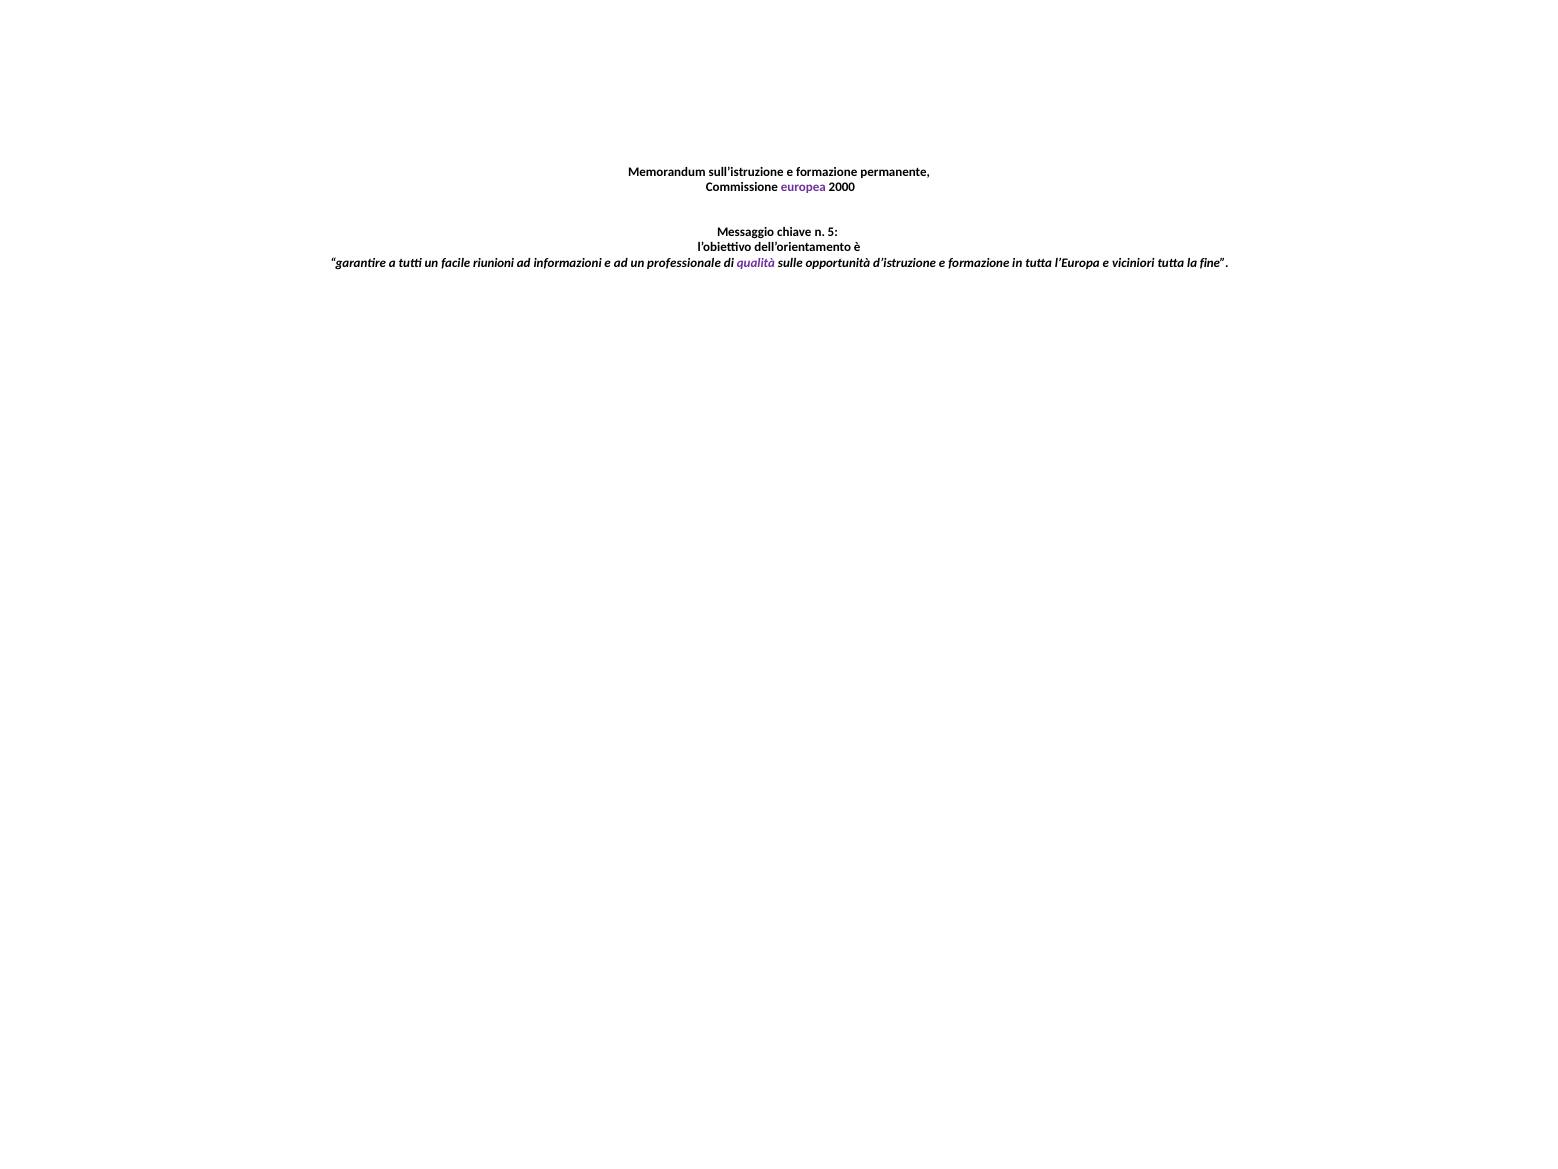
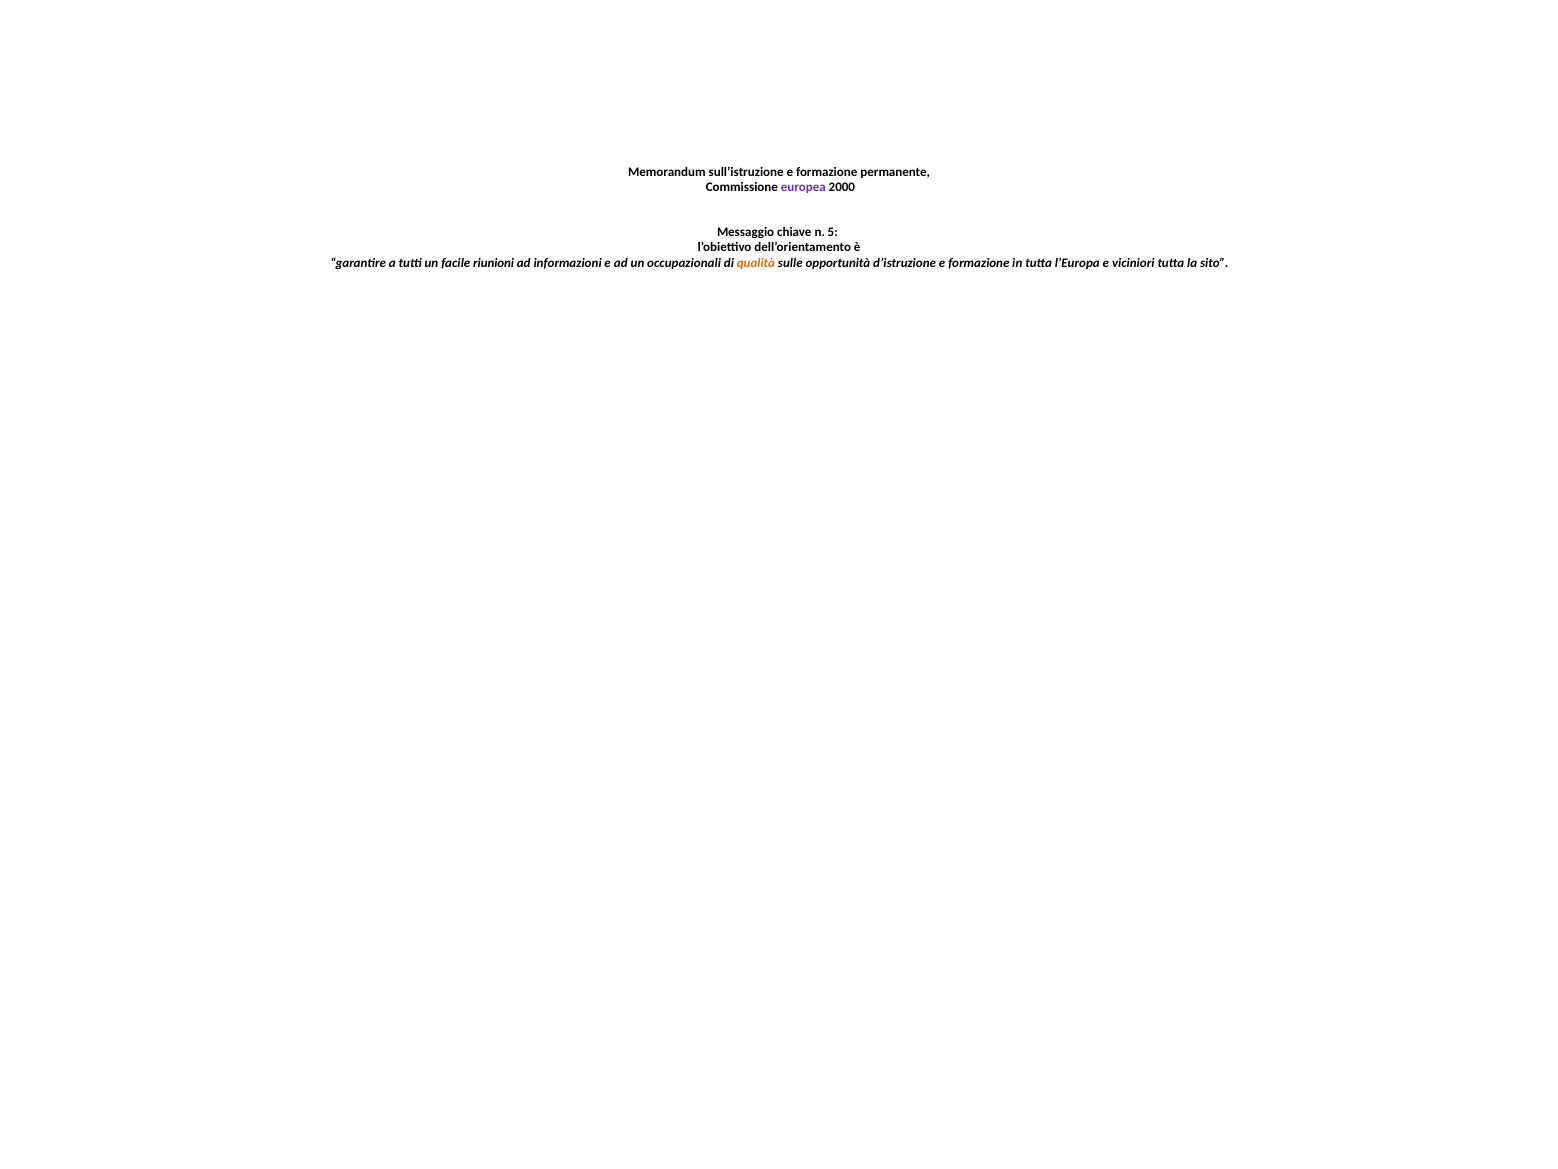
professionale: professionale -> occupazionali (684, 263)
qualità colour: purple -> orange (756, 263)
fine: fine -> sito (1214, 263)
